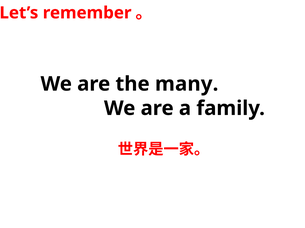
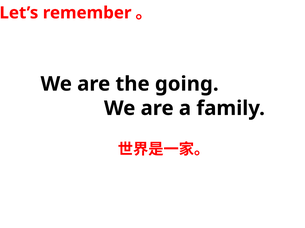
many: many -> going (187, 84)
